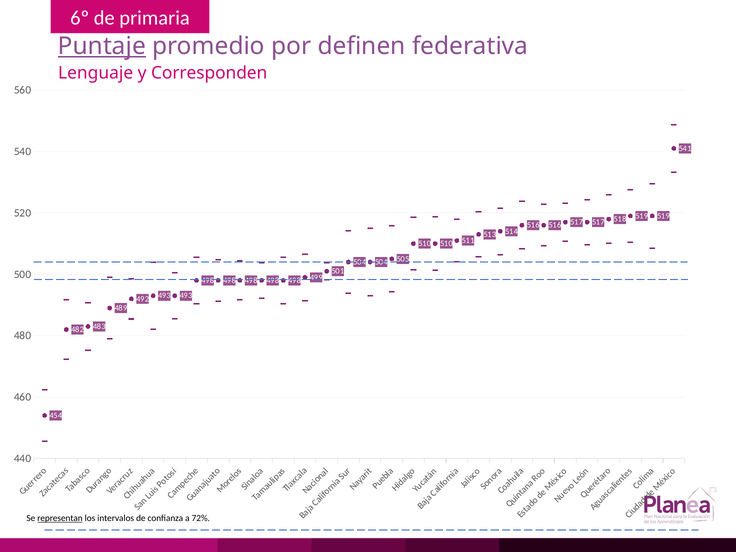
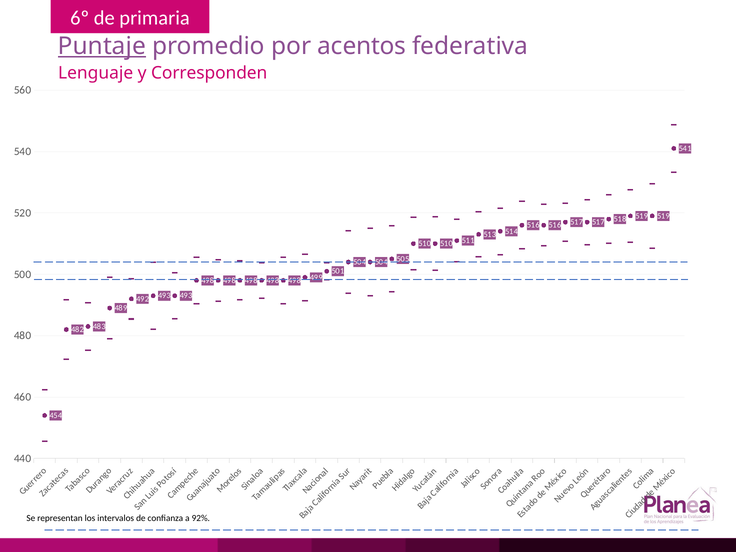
definen: definen -> acentos (362, 46)
representan underline: present -> none (60, 518)
72%: 72% -> 92% (201, 518)
